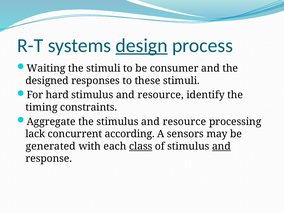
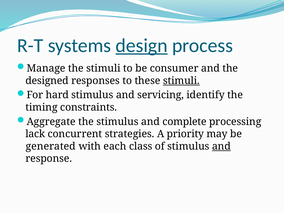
Waiting: Waiting -> Manage (46, 68)
stimuli underline: none -> present (181, 81)
resource: resource -> servicing (161, 95)
the stimulus and resource: resource -> complete (185, 122)
according: according -> strategies (130, 134)
sensors: sensors -> priority (185, 134)
class underline: present -> none (141, 146)
